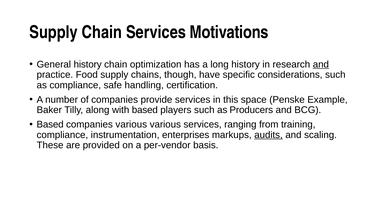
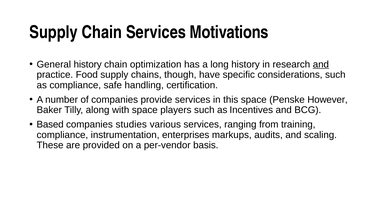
Example: Example -> However (328, 100)
with based: based -> space (145, 110)
Producers: Producers -> Incentives (251, 110)
companies various: various -> studies (131, 125)
audits underline: present -> none (268, 135)
